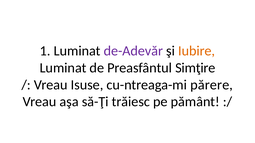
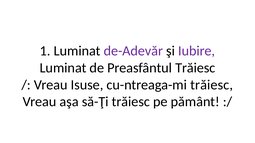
Iubire colour: orange -> purple (197, 51)
Preasfântul Simţire: Simţire -> Trăiesc (195, 68)
cu-ntreaga-mi părere: părere -> trăiesc (212, 85)
